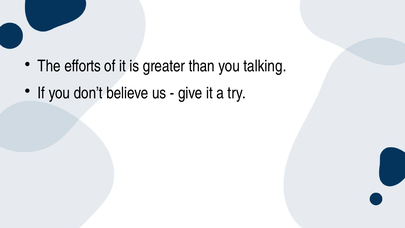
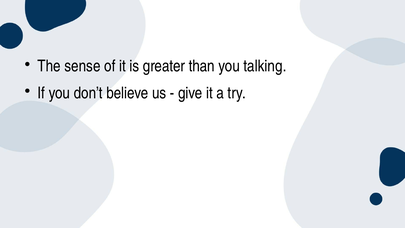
efforts: efforts -> sense (82, 66)
